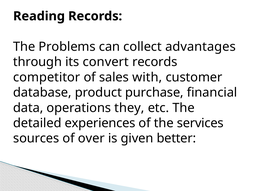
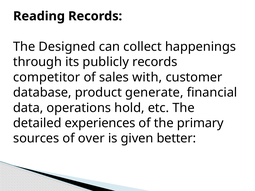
Problems: Problems -> Designed (67, 47)
advantages: advantages -> happenings (201, 47)
convert: convert -> publicly (106, 62)
purchase: purchase -> generate (154, 93)
they: they -> hold (129, 108)
services: services -> primary (200, 123)
